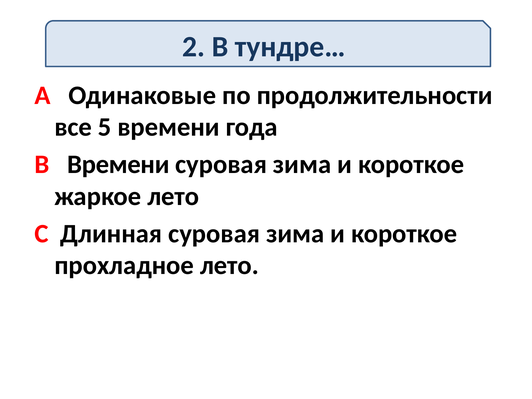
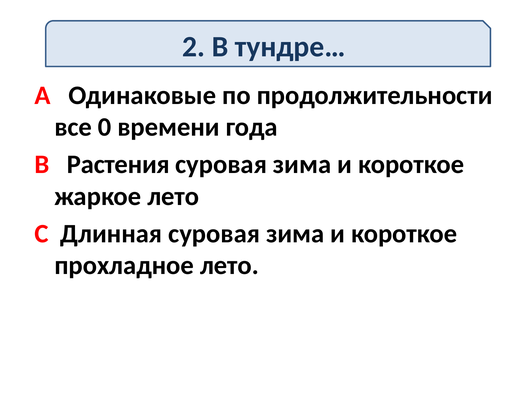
5: 5 -> 0 (105, 127)
B Времени: Времени -> Растения (118, 164)
